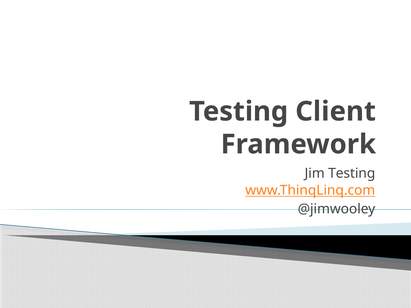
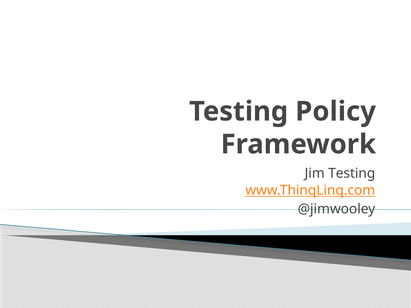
Client: Client -> Policy (336, 112)
